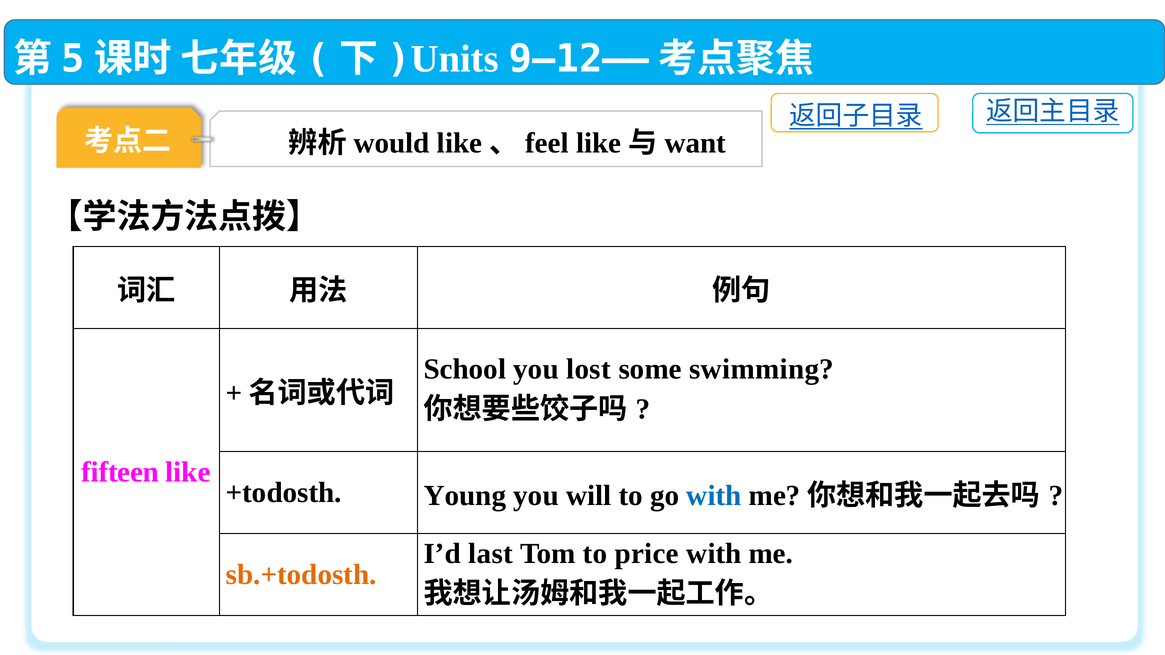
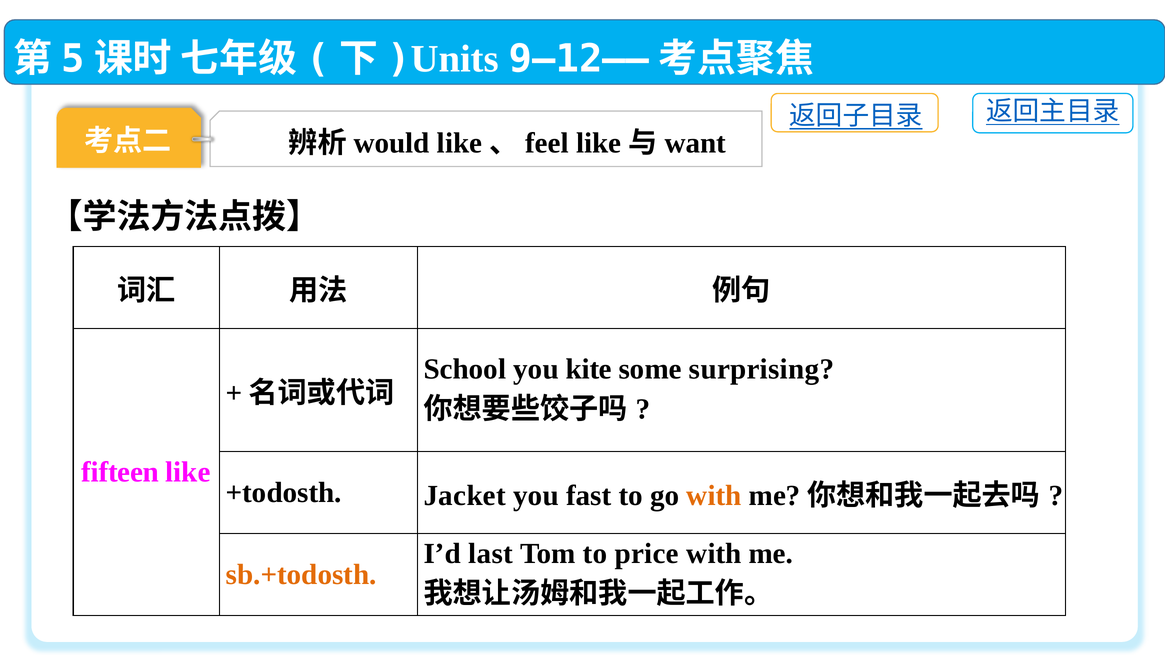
lost: lost -> kite (589, 369)
swimming: swimming -> surprising (762, 369)
Young: Young -> Jacket (465, 496)
will: will -> fast (589, 496)
with colour: blue -> orange (714, 496)
